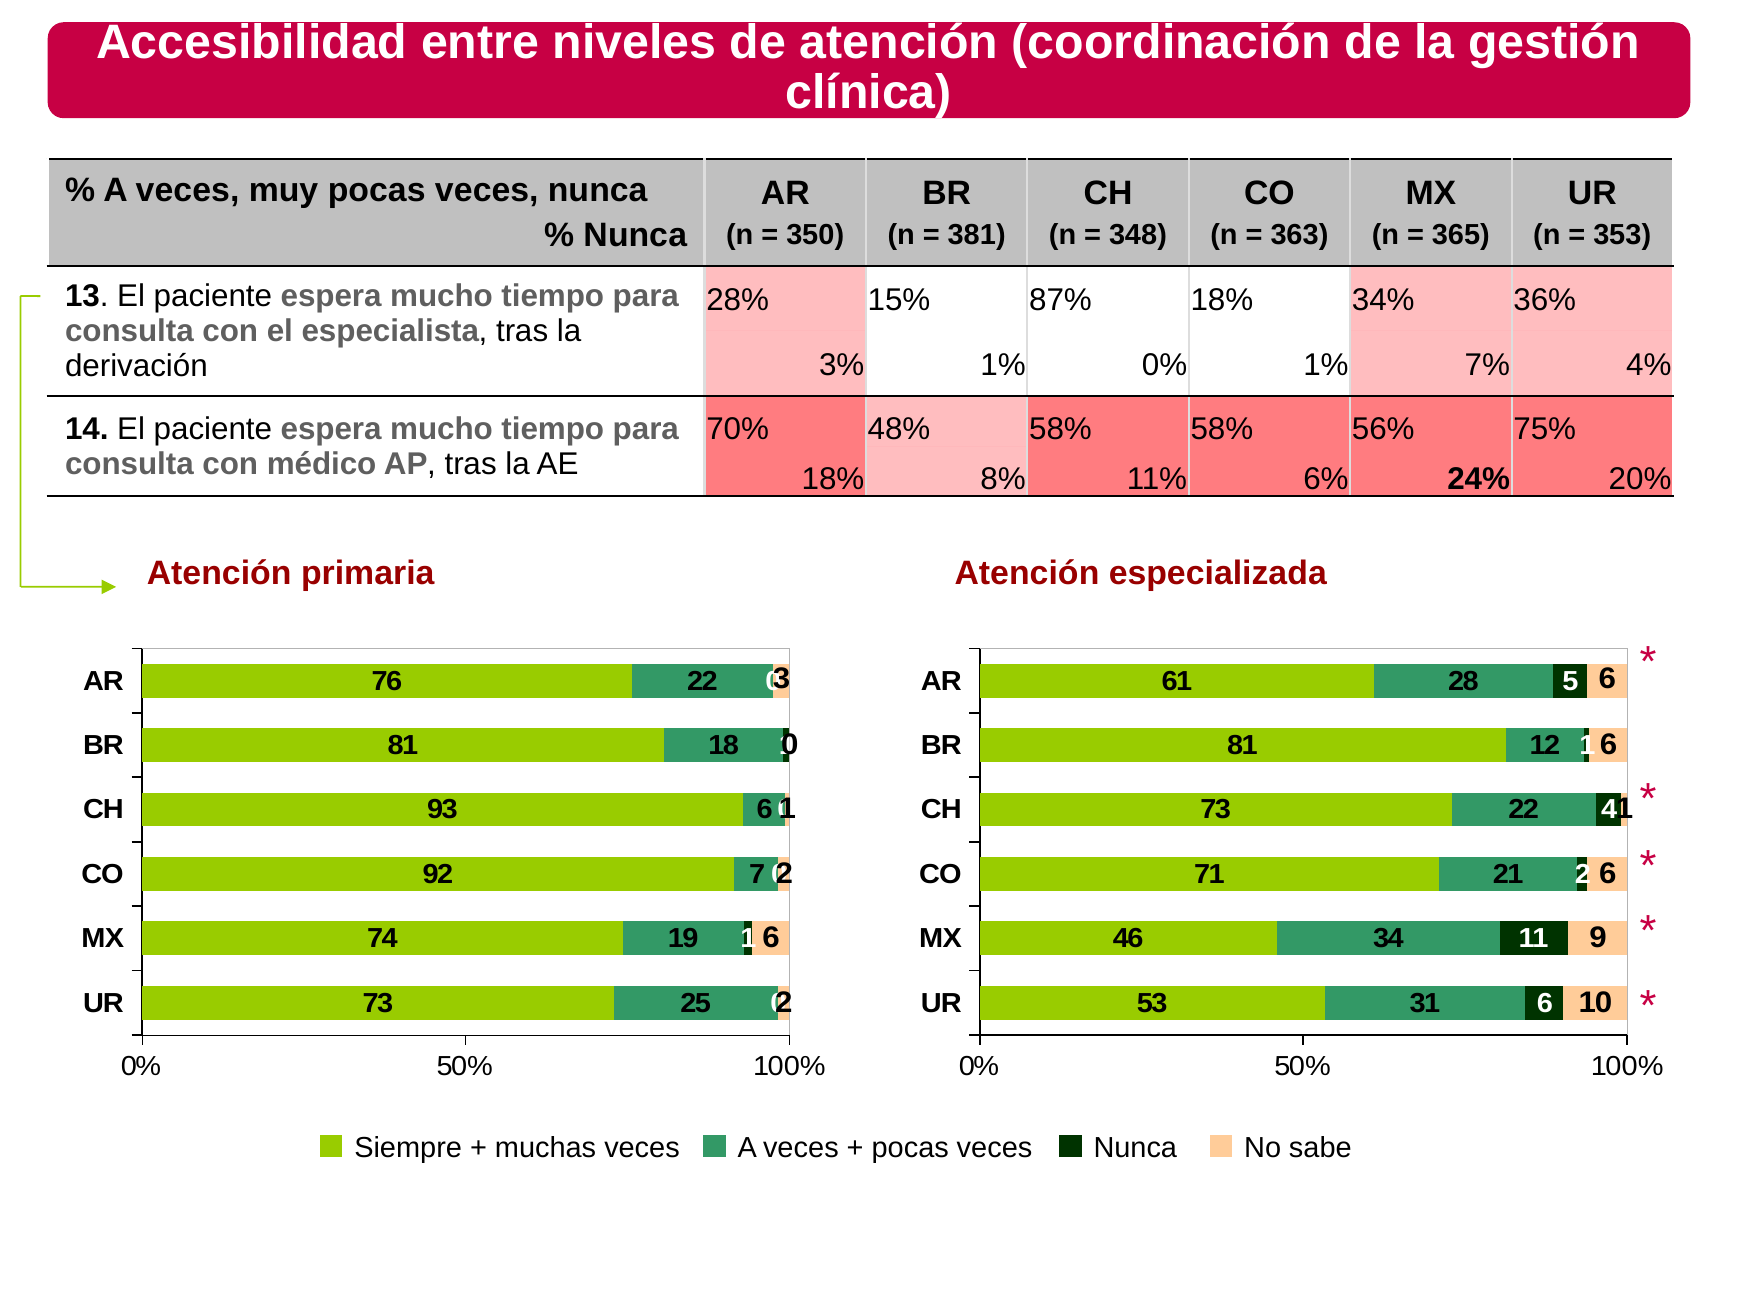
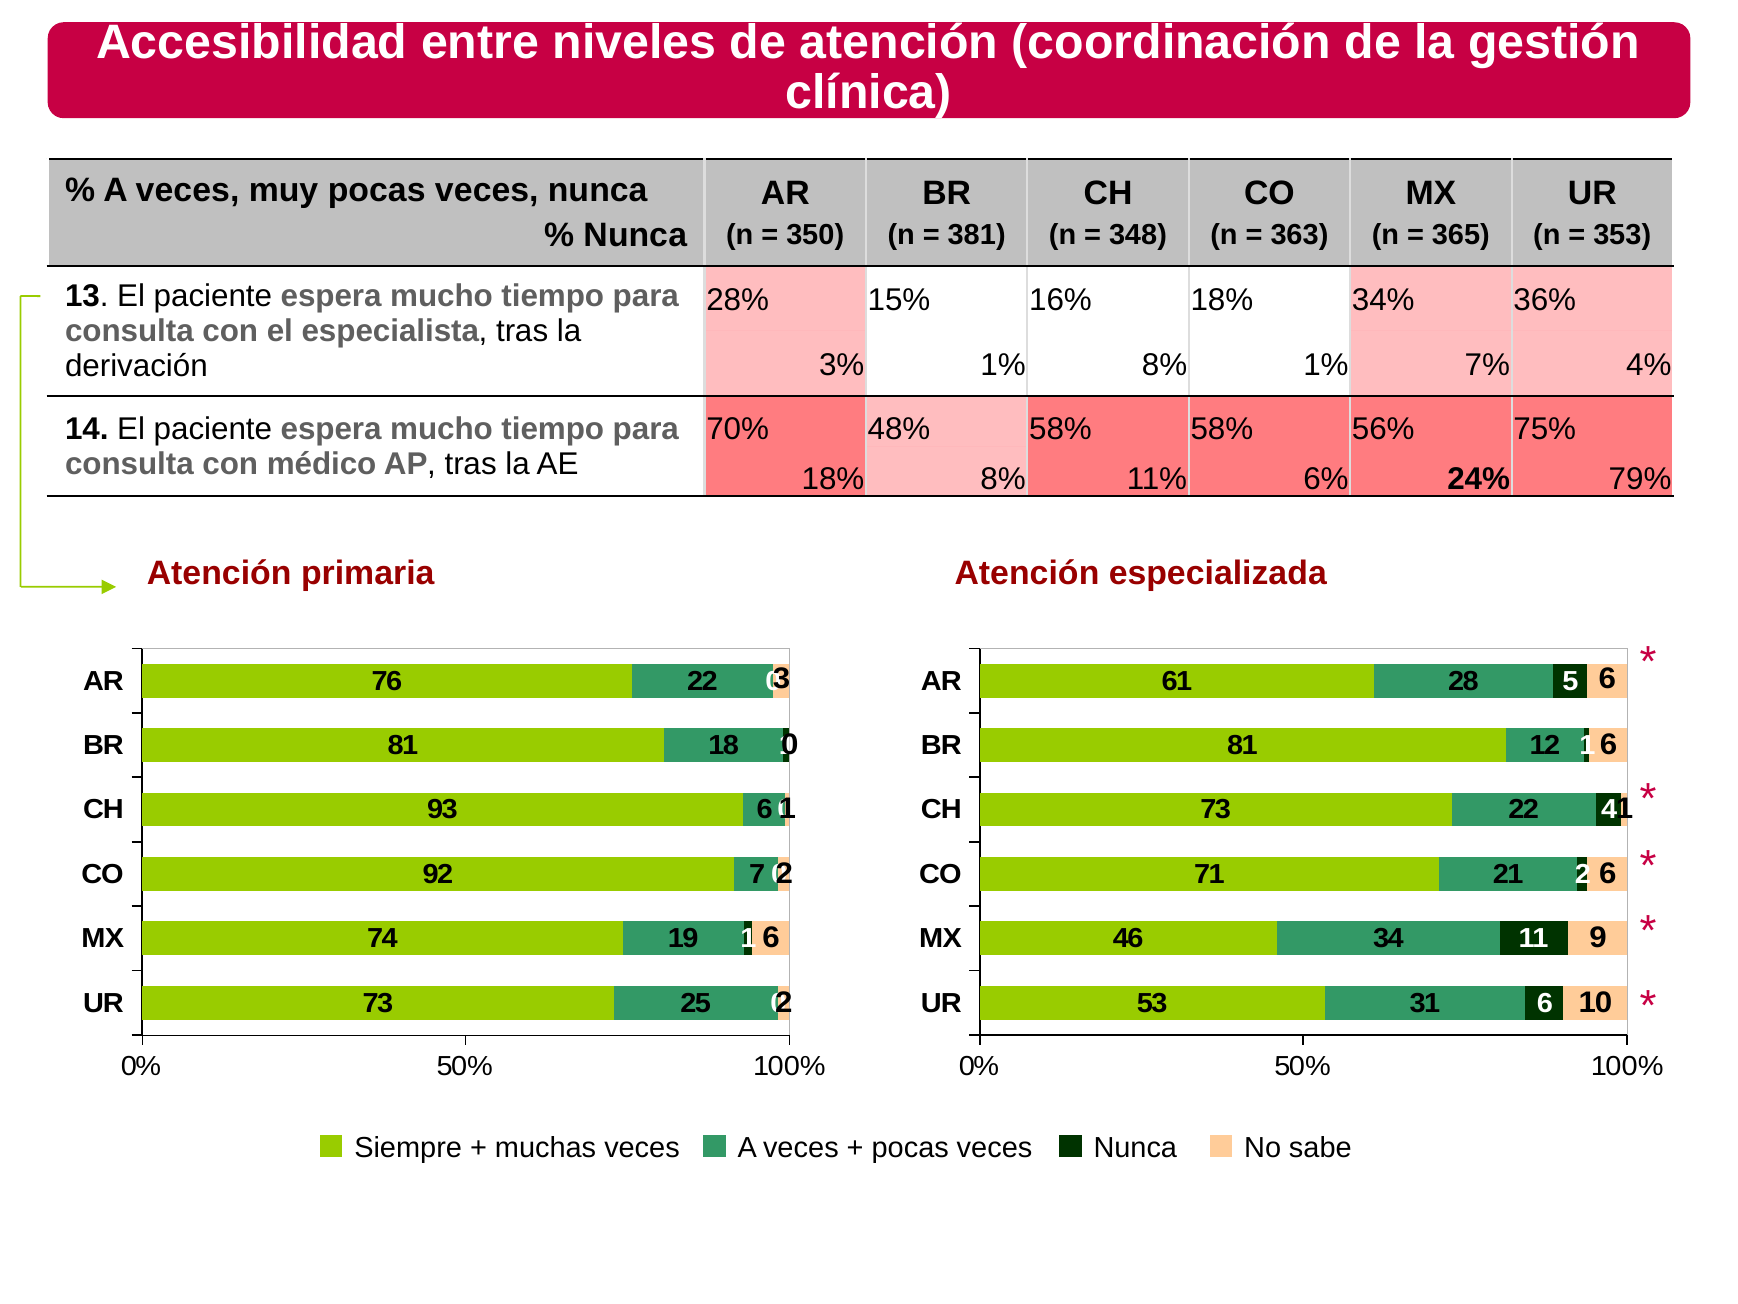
87%: 87% -> 16% (1060, 300)
1% 0%: 0% -> 8% (1165, 365)
20%: 20% -> 79% (1640, 479)
